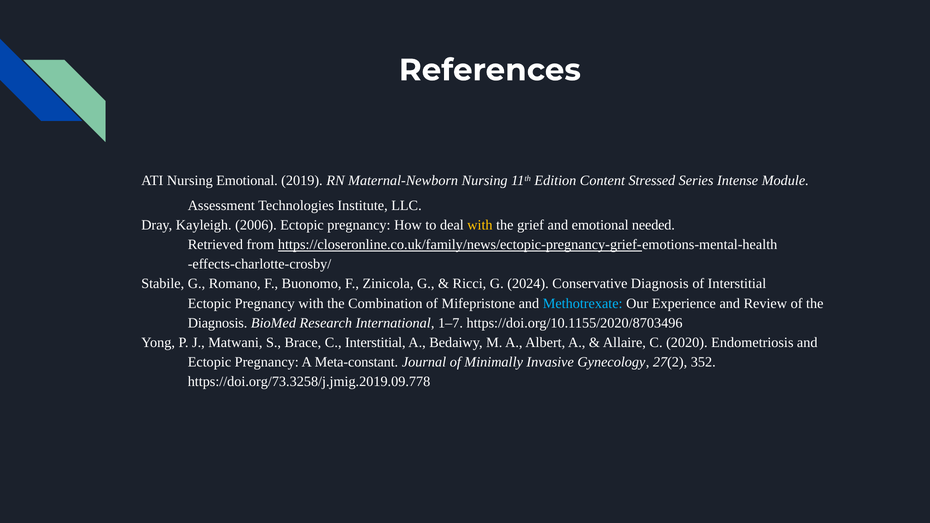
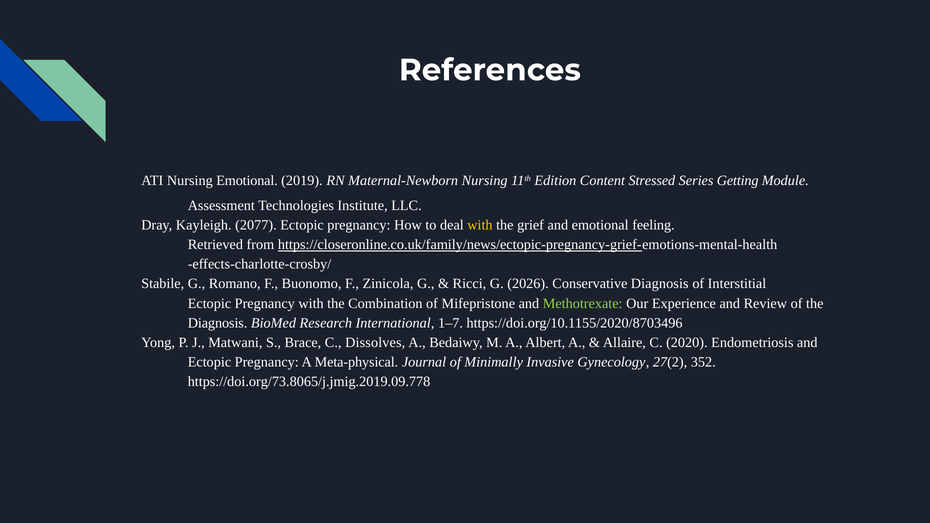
Intense: Intense -> Getting (738, 181)
2006: 2006 -> 2077 (256, 225)
needed: needed -> feeling (653, 225)
2024: 2024 -> 2026 (528, 284)
Methotrexate colour: light blue -> light green (583, 303)
C Interstitial: Interstitial -> Dissolves (375, 343)
Meta-constant: Meta-constant -> Meta-physical (356, 362)
https://doi.org/73.3258/j.jmig.2019.09.778: https://doi.org/73.3258/j.jmig.2019.09.778 -> https://doi.org/73.8065/j.jmig.2019.09.778 (309, 382)
